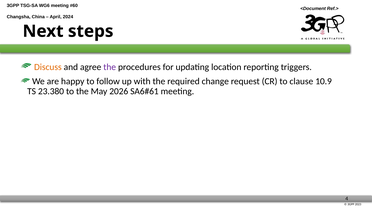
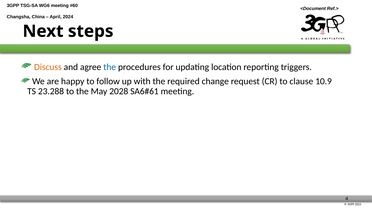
the colour: purple -> blue (110, 67)
23.380: 23.380 -> 23.288 (51, 91)
2026: 2026 -> 2028 (119, 91)
